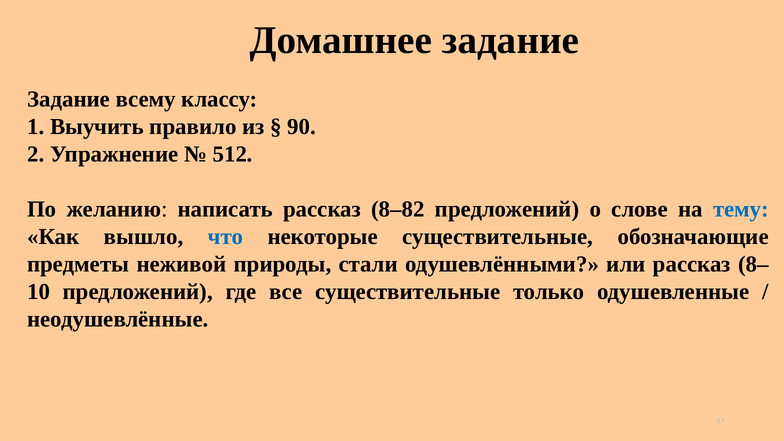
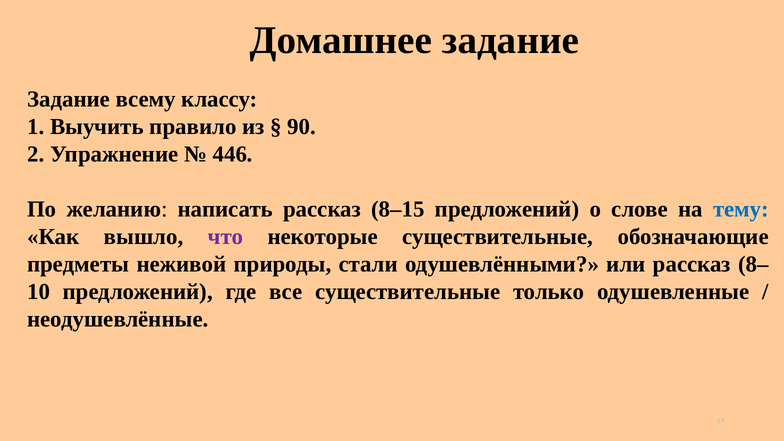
512: 512 -> 446 (233, 154)
8–82: 8–82 -> 8–15 (398, 209)
что colour: blue -> purple (226, 237)
